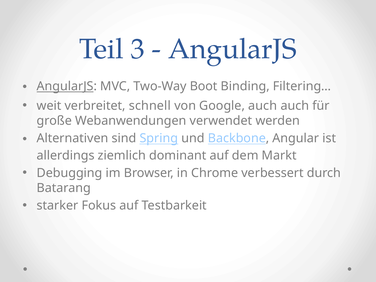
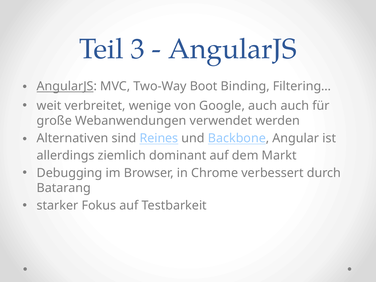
schnell: schnell -> wenige (150, 106)
Spring: Spring -> Reines (159, 138)
